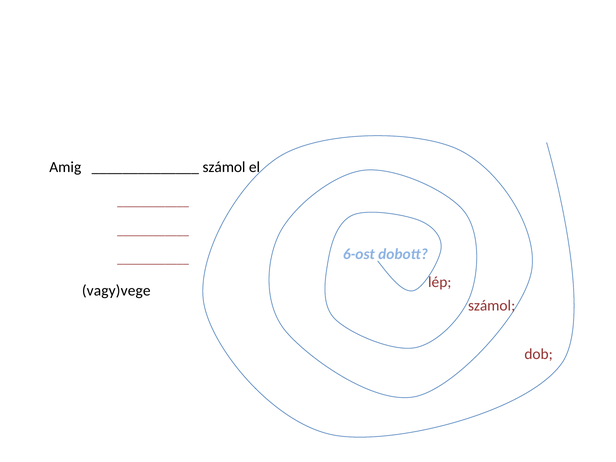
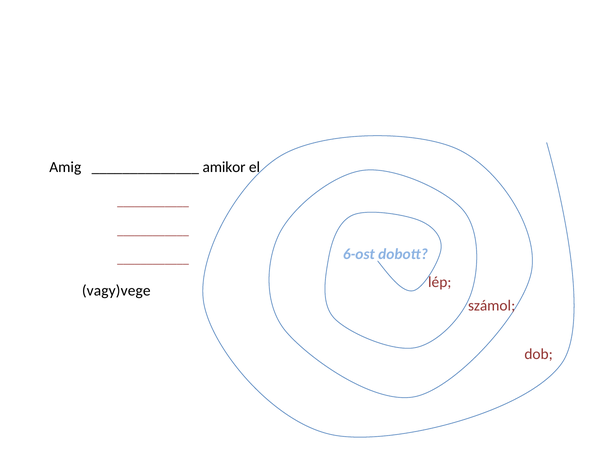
számol: számol -> amikor (224, 167)
